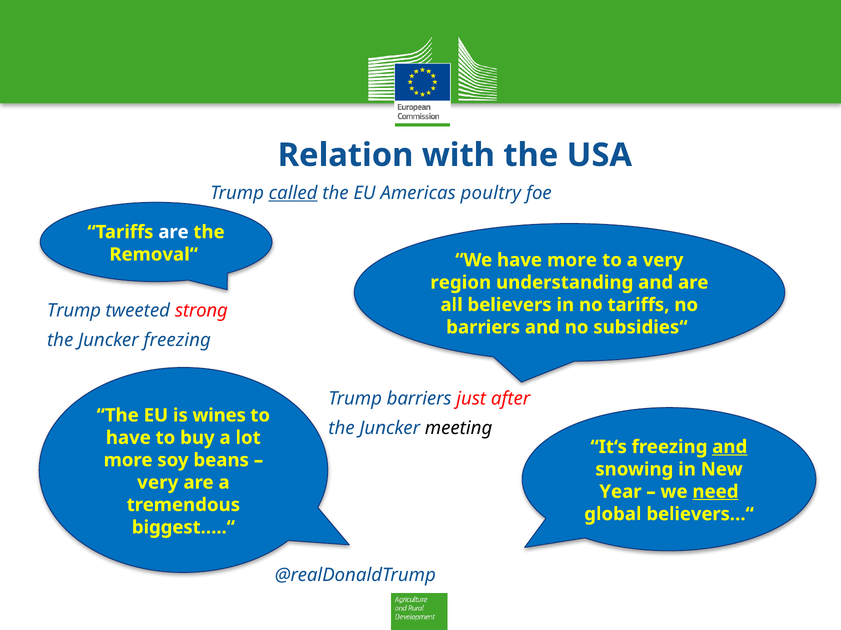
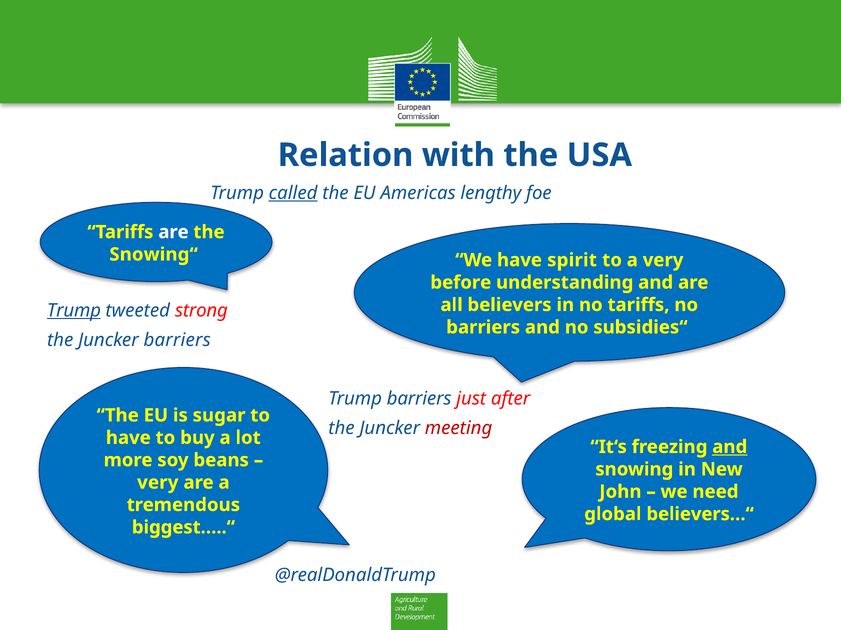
poultry: poultry -> lengthy (491, 193)
Removal“: Removal“ -> Snowing“ (154, 255)
have more: more -> spirit (572, 260)
region: region -> before (461, 283)
Trump underline: none -> present (74, 311)
Juncker freezing: freezing -> barriers (177, 340)
wines: wines -> sugar (219, 416)
meeting colour: black -> red (459, 429)
Year: Year -> John (620, 492)
need underline: present -> none (715, 492)
